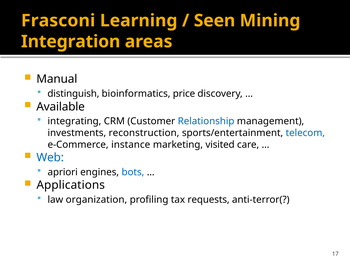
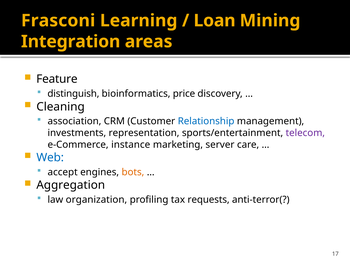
Seen: Seen -> Loan (215, 21)
Manual: Manual -> Feature (57, 79)
Available: Available -> Cleaning (61, 107)
integrating: integrating -> association (74, 122)
reconstruction: reconstruction -> representation (144, 133)
telecom colour: blue -> purple (305, 133)
visited: visited -> server (220, 145)
apriori: apriori -> accept (63, 172)
bots colour: blue -> orange (133, 172)
Applications: Applications -> Aggregation (71, 185)
